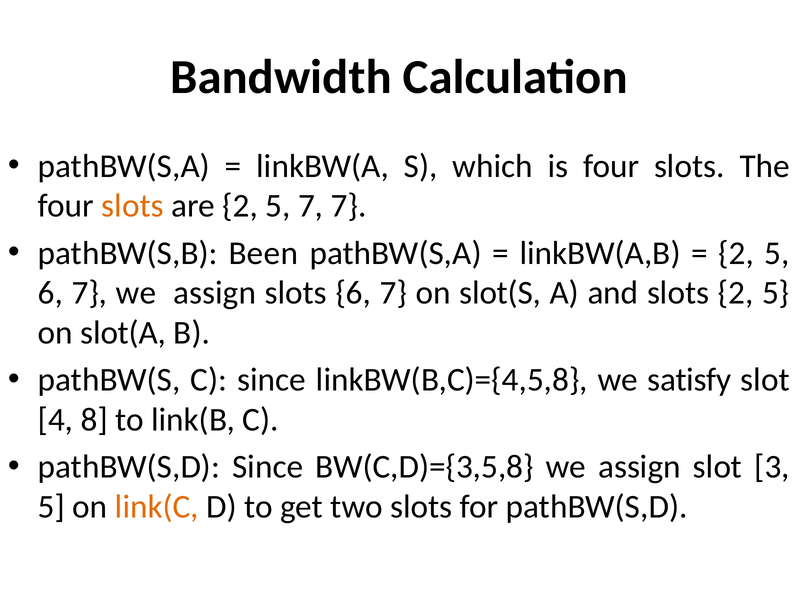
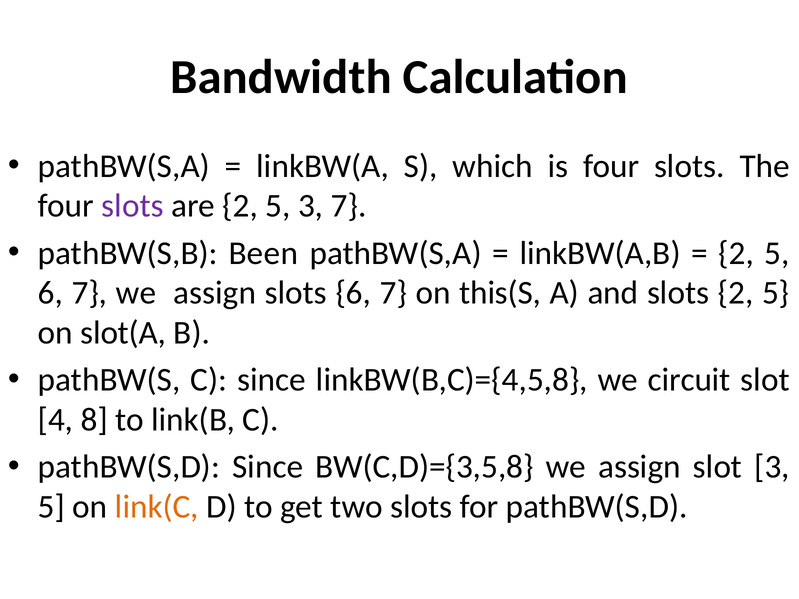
slots colour: orange -> purple (133, 206)
5 7: 7 -> 3 (311, 206)
slot(S: slot(S -> this(S (500, 293)
satisfy: satisfy -> circuit (689, 380)
